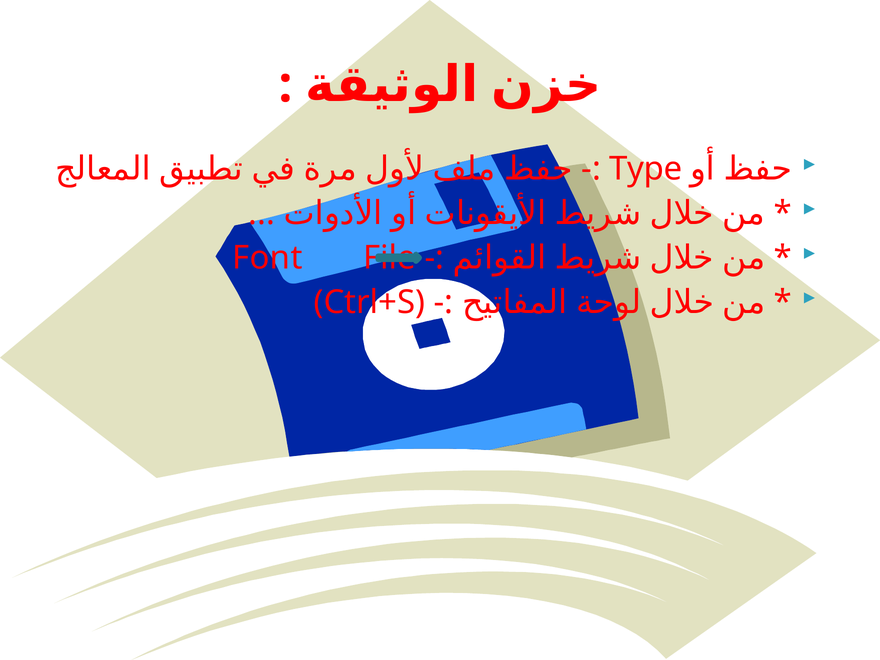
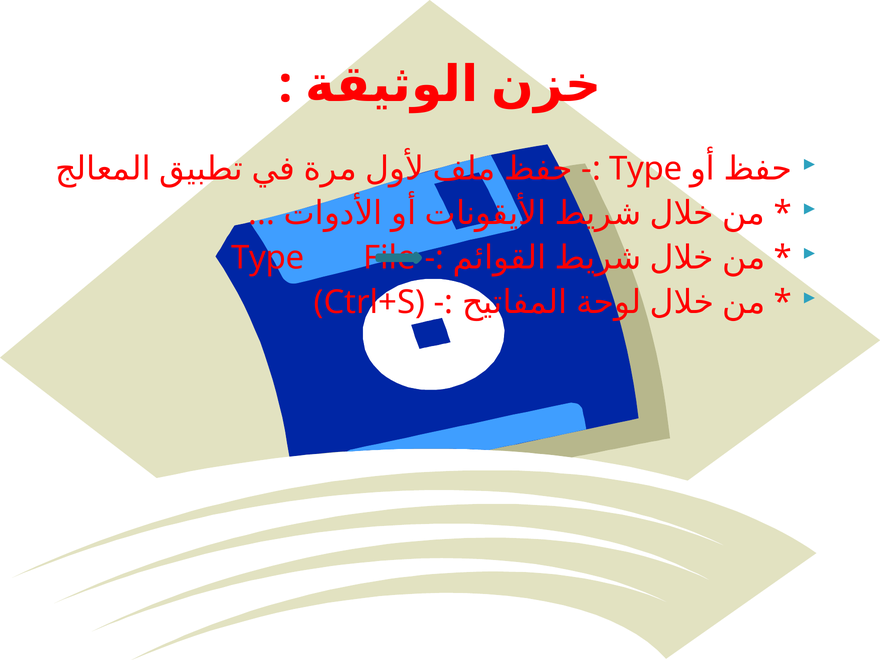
Font: Font -> Type (268, 258)
